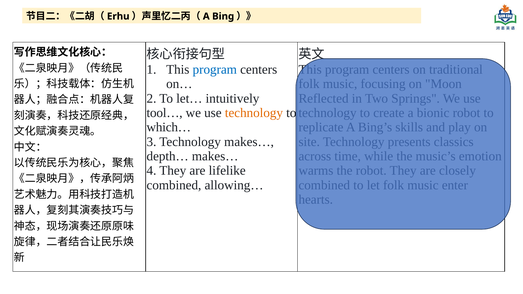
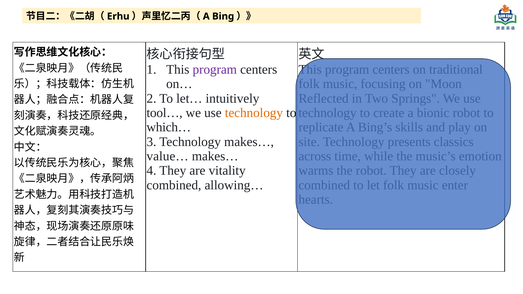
program colour: blue -> purple (215, 70)
depth…: depth… -> value… (168, 156)
lifelike: lifelike -> vitality (227, 171)
